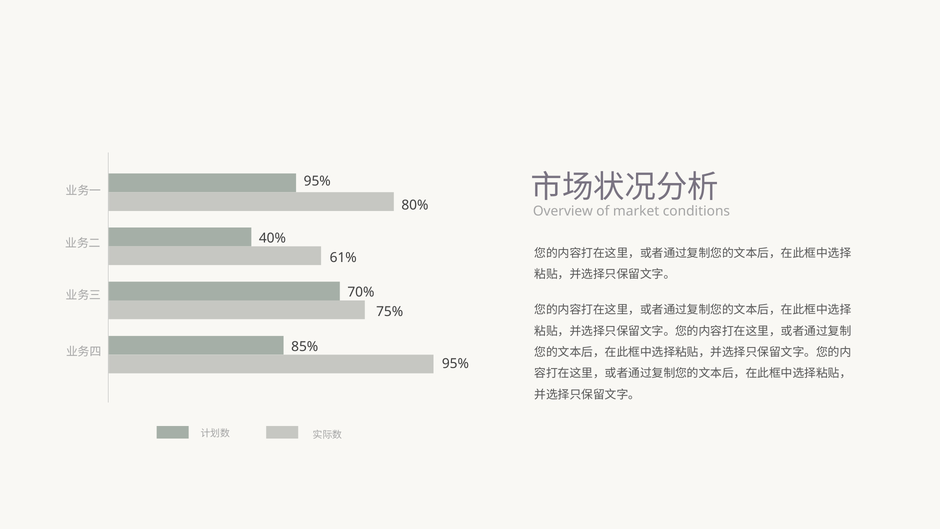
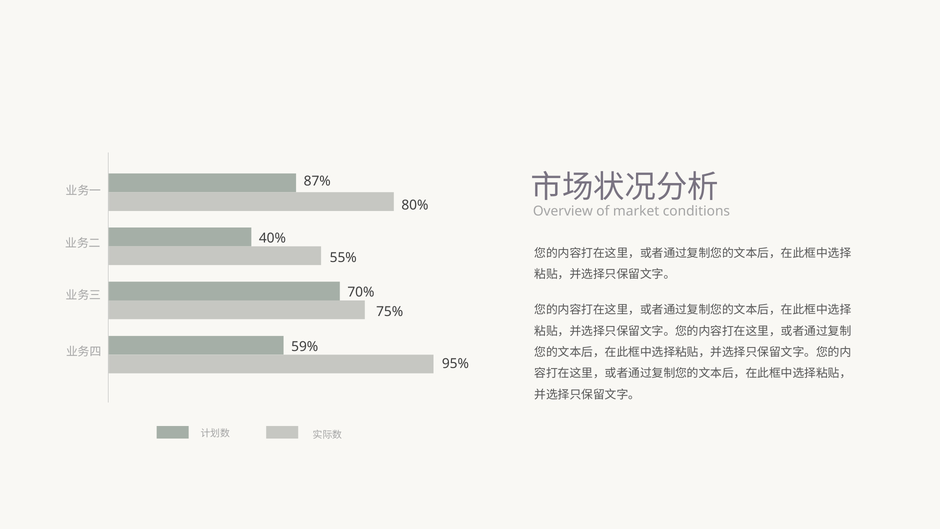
95%: 95% -> 87% (317, 181)
61%: 61% -> 55% (343, 257)
85%: 85% -> 59% (305, 346)
